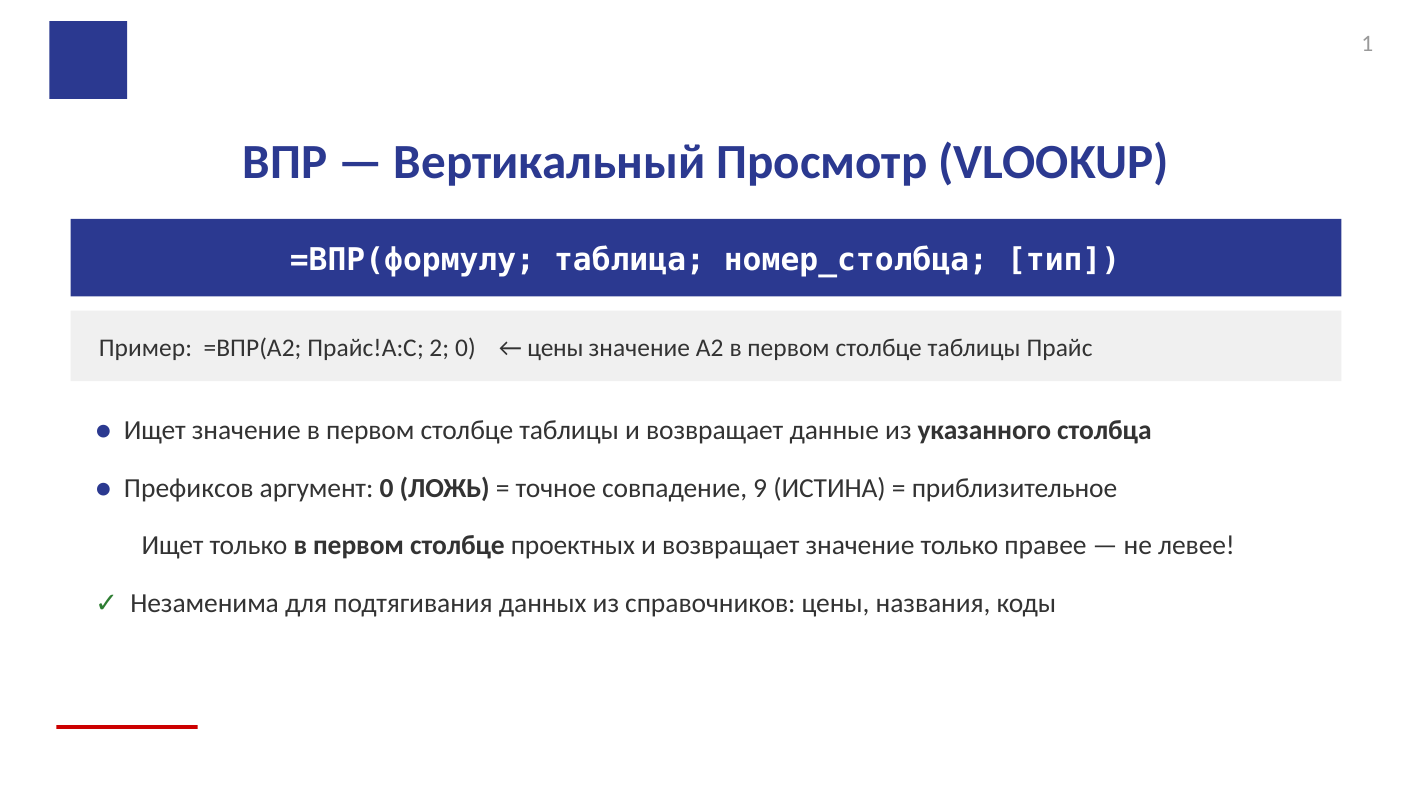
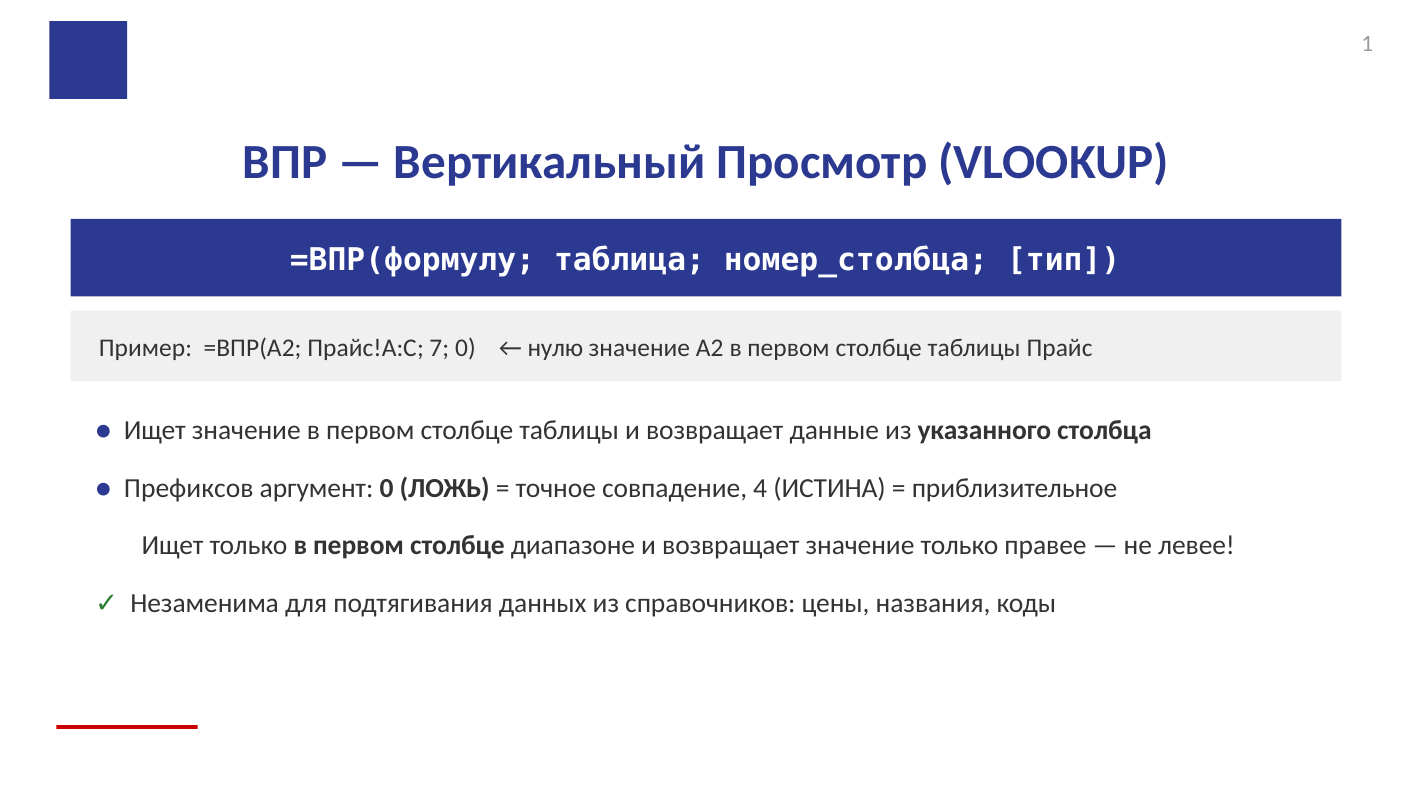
2: 2 -> 7 (439, 348)
цены: цены -> нулю (555, 348)
9: 9 -> 4 (760, 488)
проектных: проектных -> диапазоне (573, 546)
